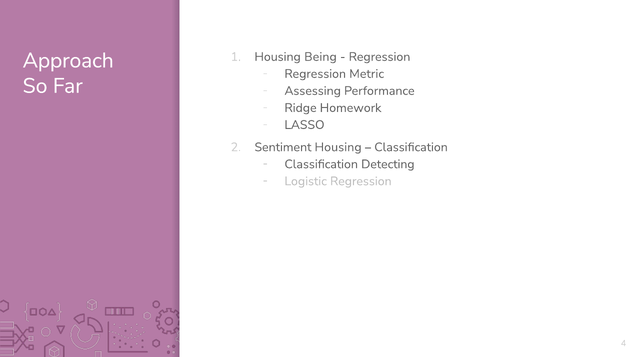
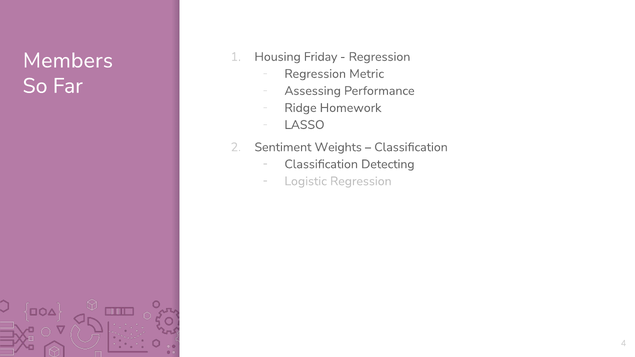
Being: Being -> Friday (321, 57)
Approach: Approach -> Members (68, 61)
Sentiment Housing: Housing -> Weights (338, 147)
